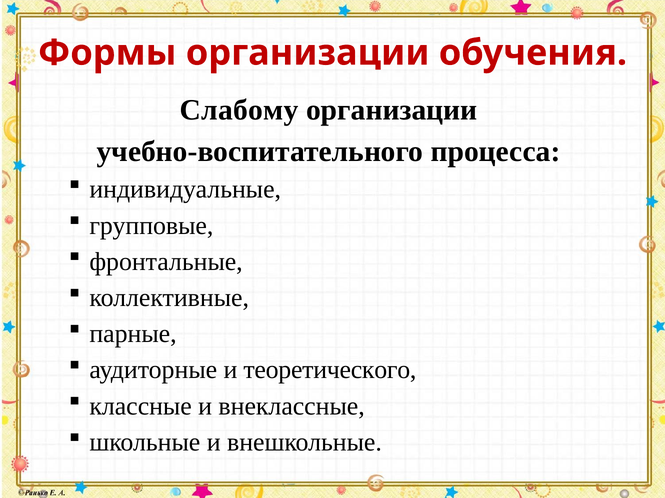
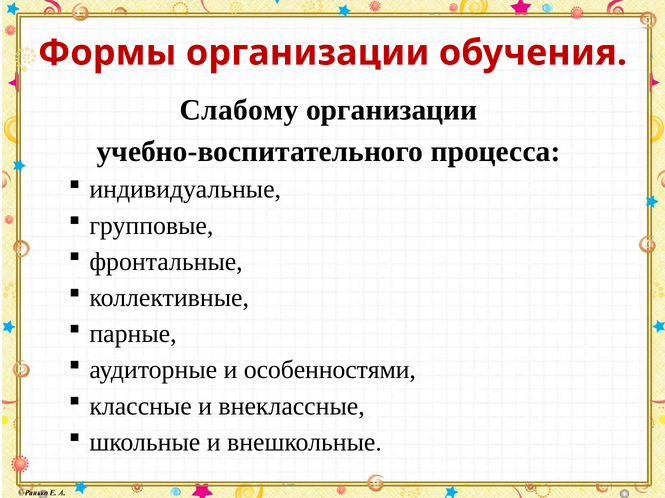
теоретического: теоретического -> особенностями (330, 371)
